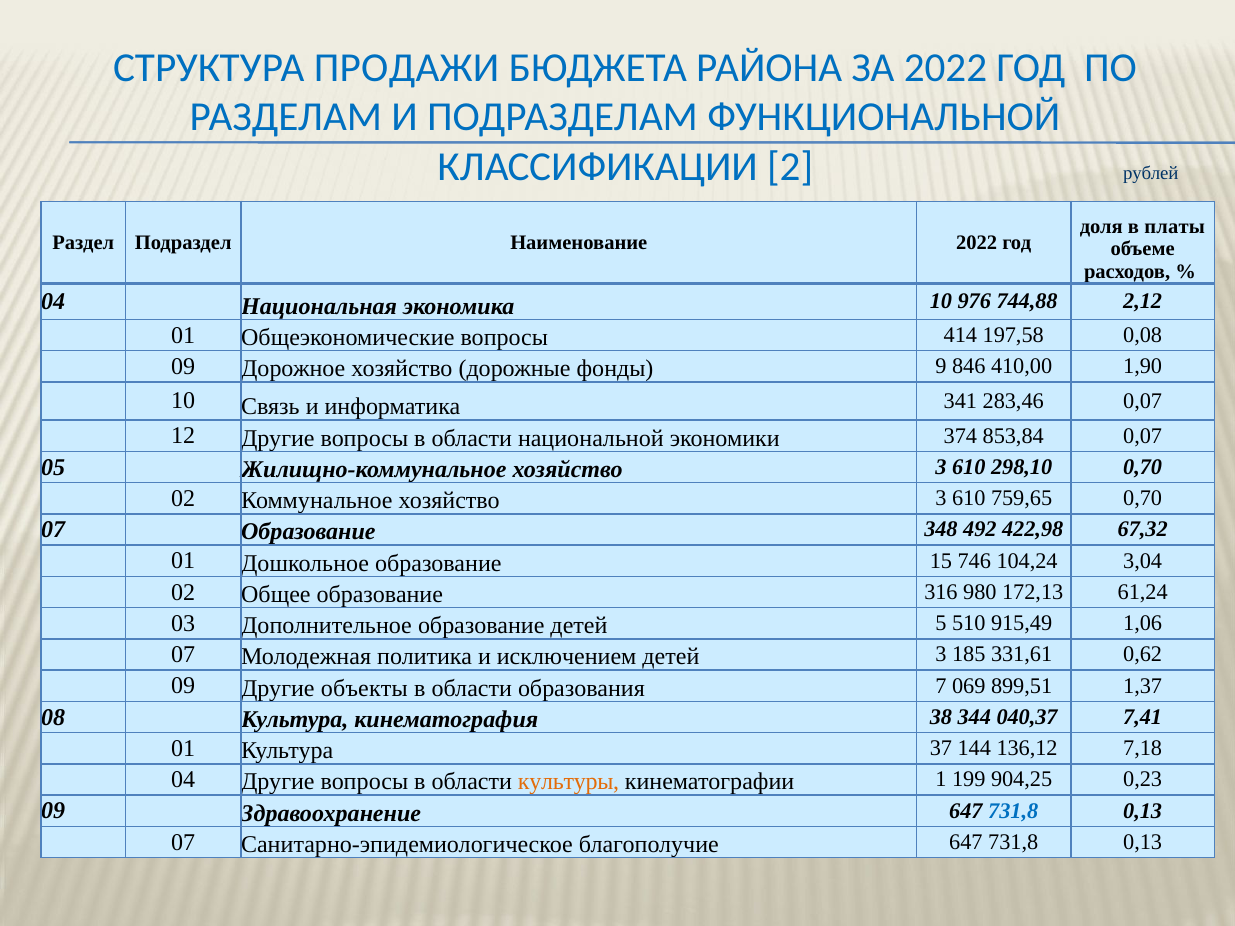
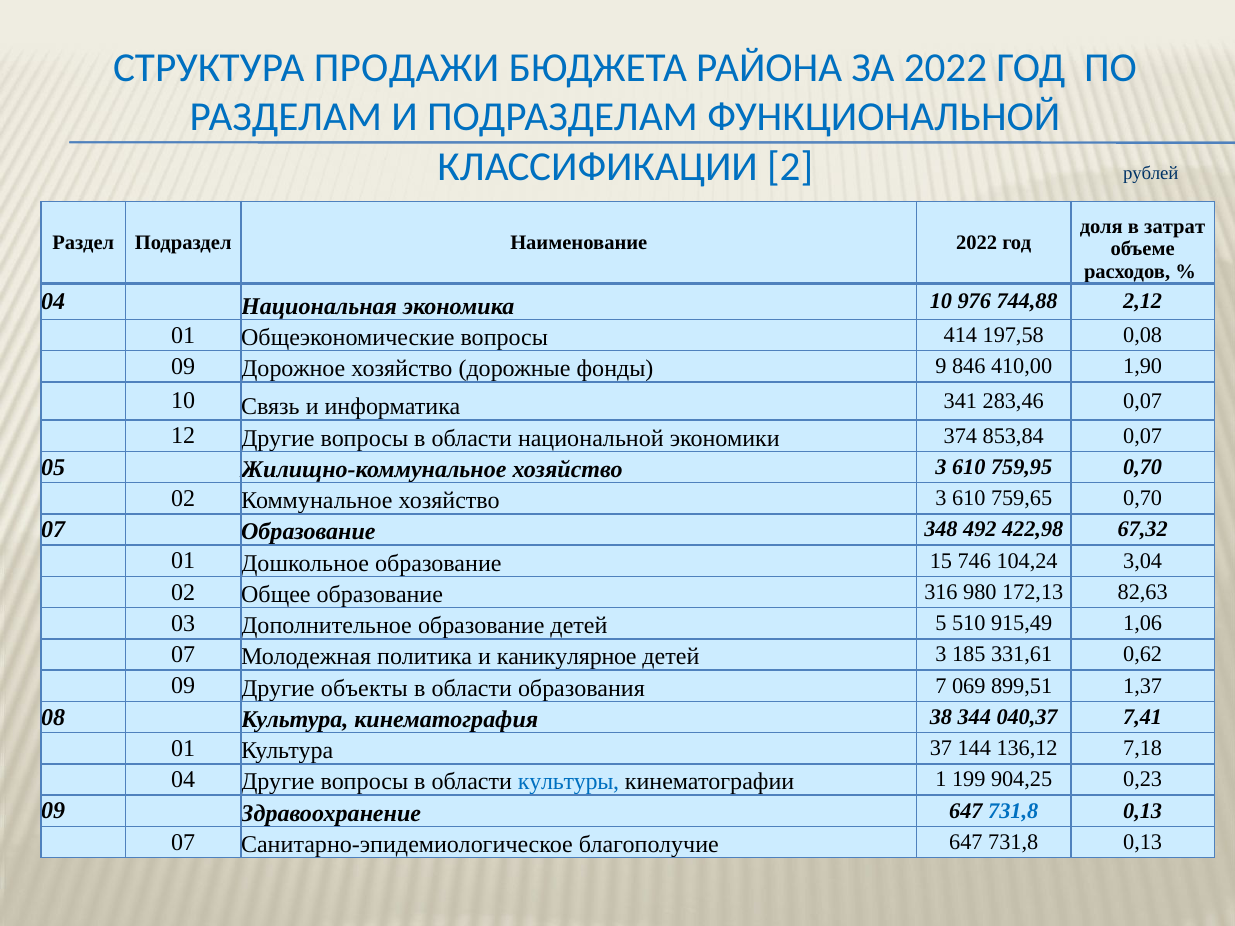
платы: платы -> затрат (1175, 226)
298,10: 298,10 -> 759,95 (1022, 467)
61,24: 61,24 -> 82,63 (1143, 592)
исключением: исключением -> каникулярное (567, 657)
культуры colour: orange -> blue (569, 782)
